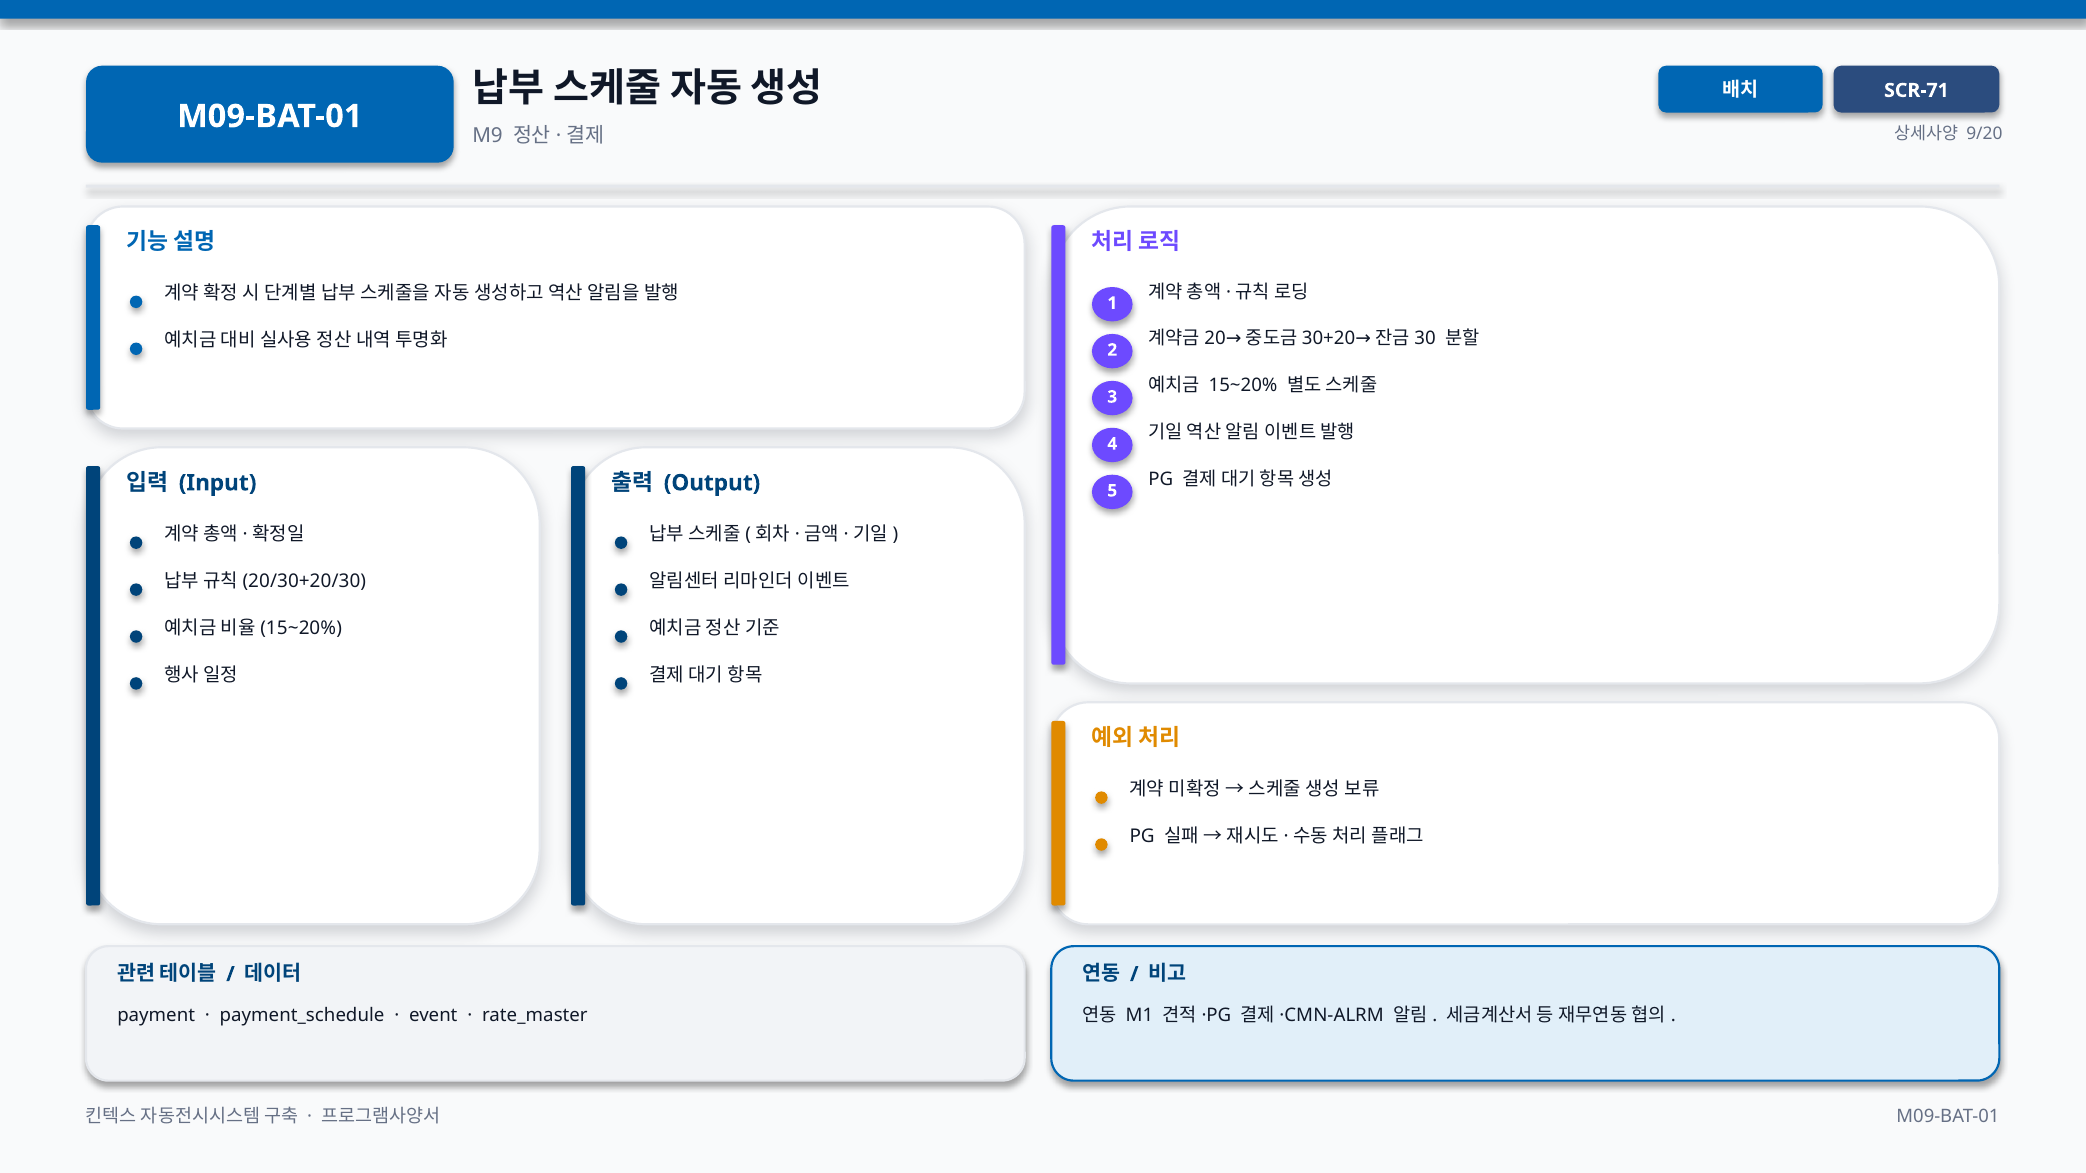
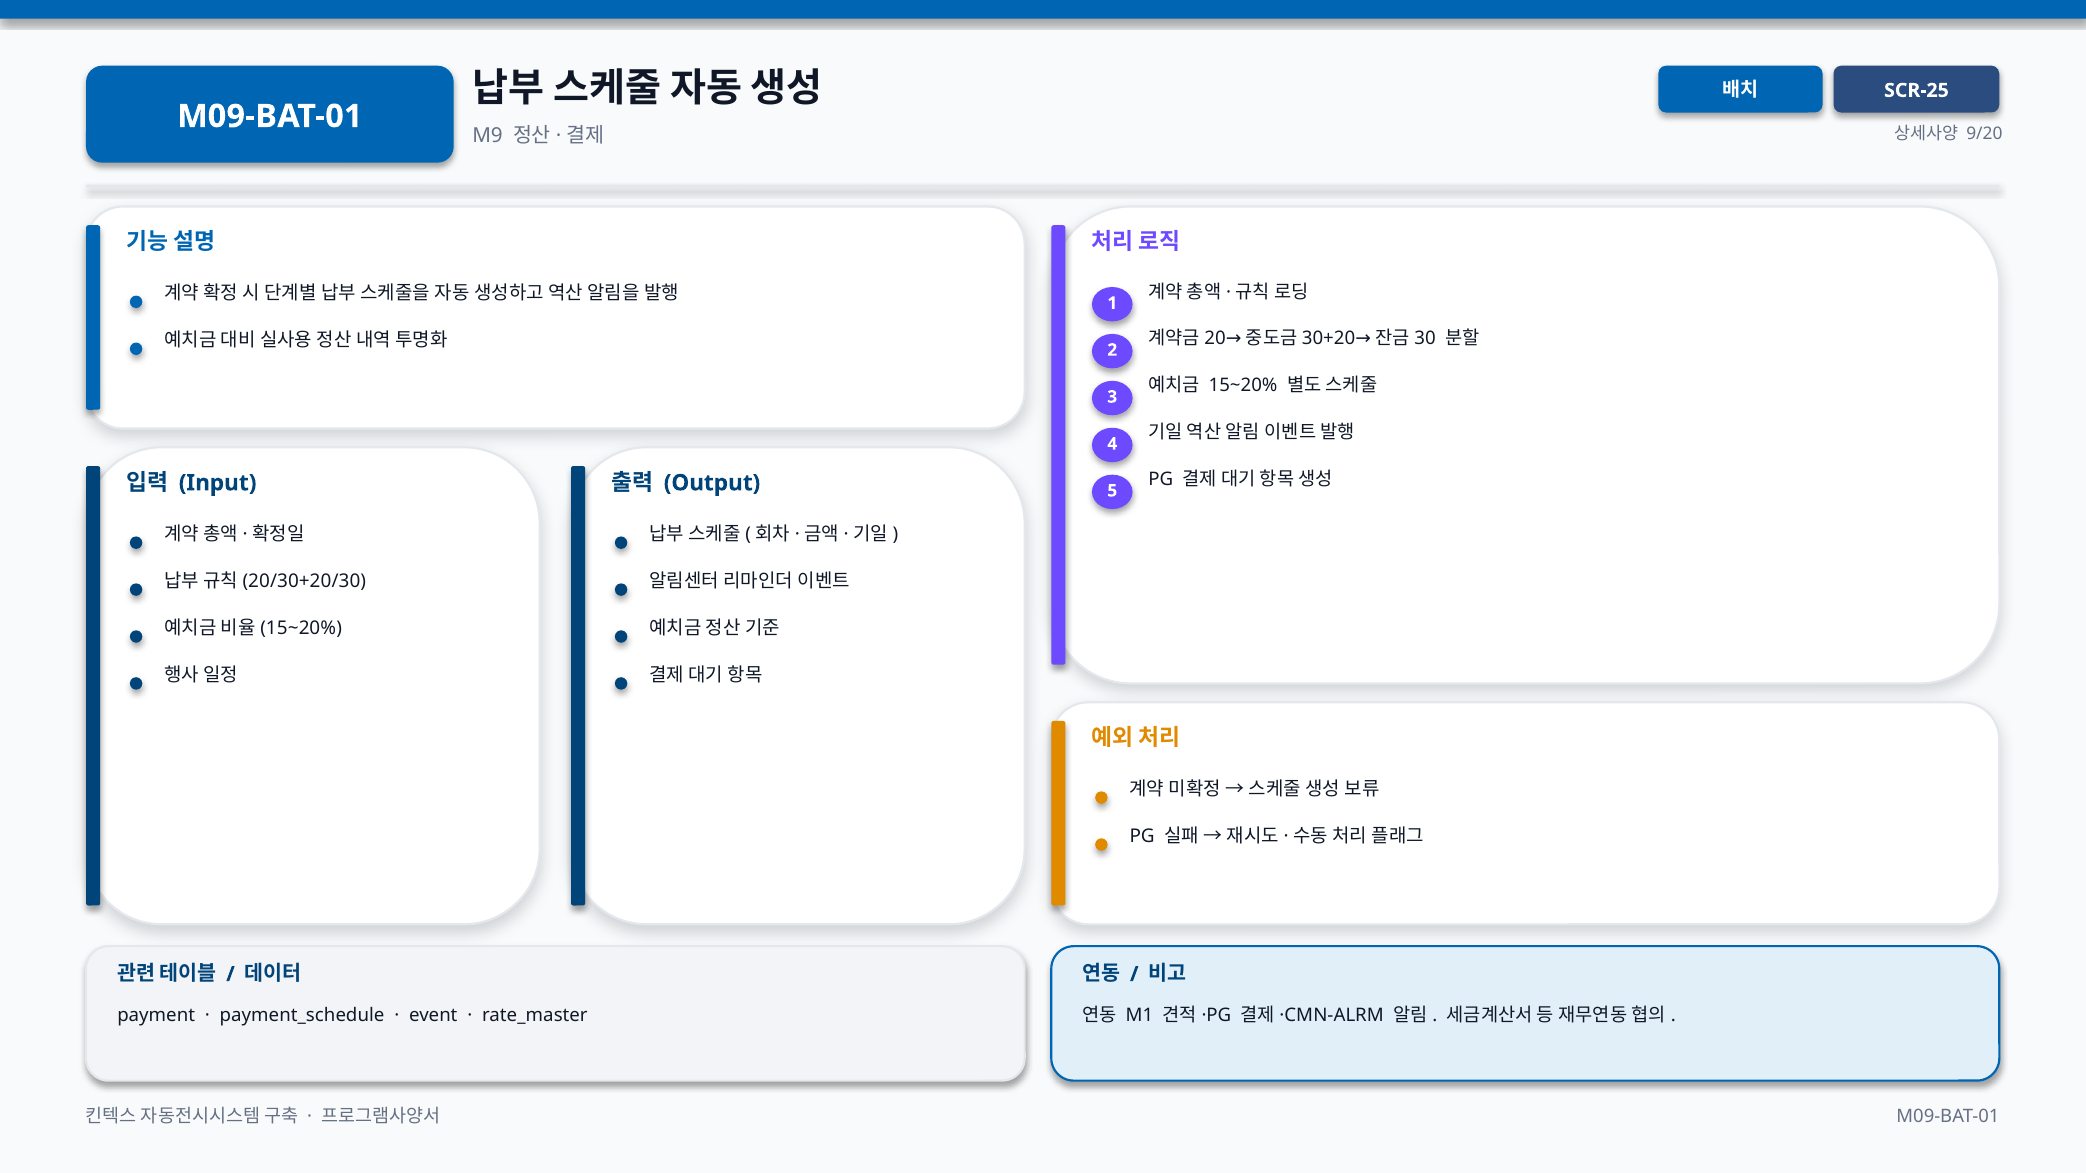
SCR-71: SCR-71 -> SCR-25 (1916, 90)
